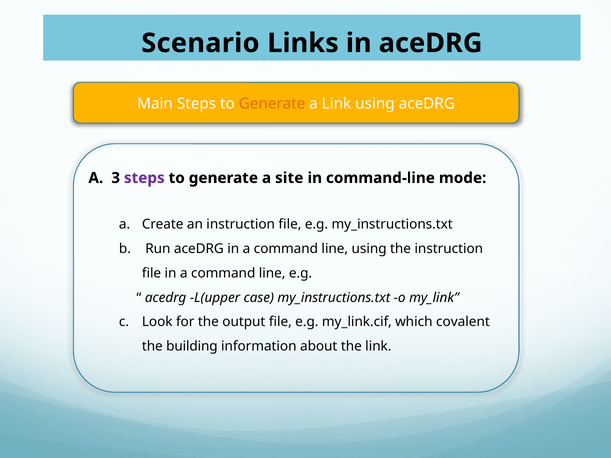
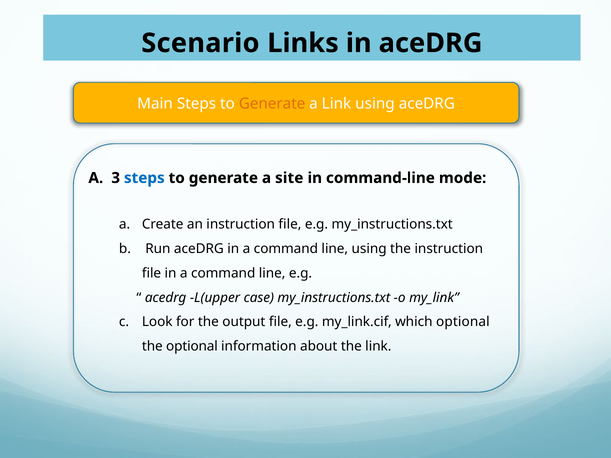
steps colour: purple -> blue (144, 178)
which covalent: covalent -> optional (463, 322)
the building: building -> optional (192, 347)
